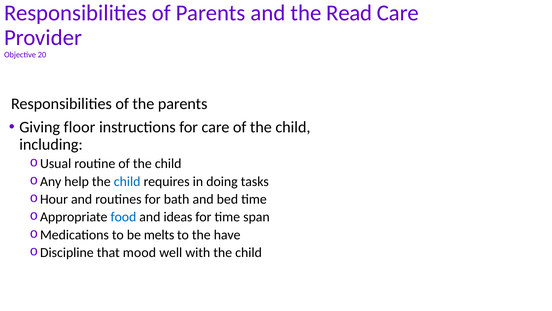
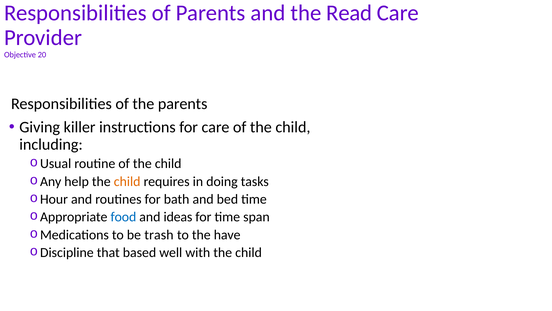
floor: floor -> killer (80, 127)
child colour: blue -> orange (127, 181)
melts: melts -> trash (159, 234)
mood: mood -> based (140, 252)
